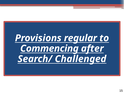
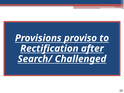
regular: regular -> proviso (80, 38)
Commencing: Commencing -> Rectification (49, 49)
